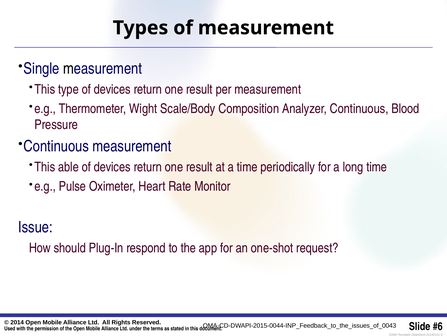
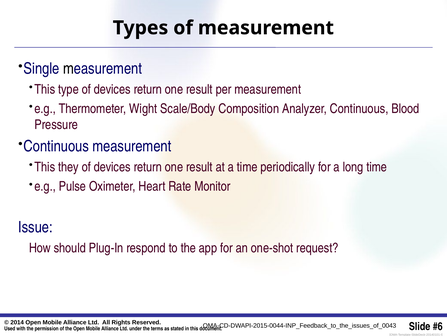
able: able -> they (68, 167)
